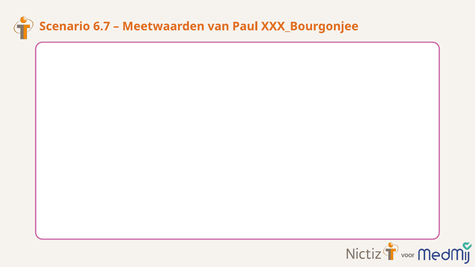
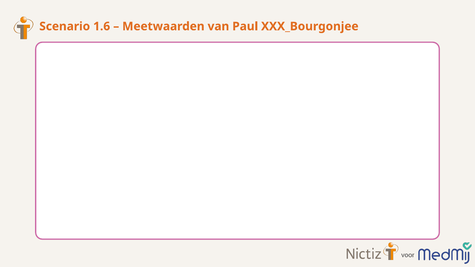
6.7: 6.7 -> 1.6 (102, 26)
